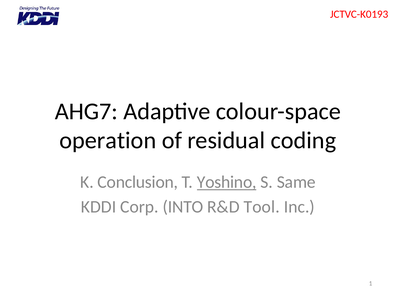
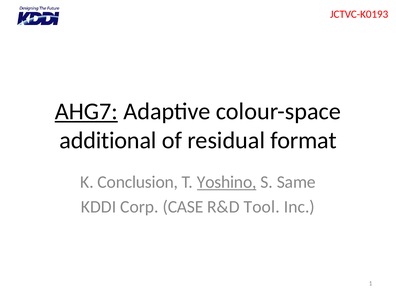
AHG7 underline: none -> present (86, 111)
operation: operation -> additional (108, 140)
coding: coding -> format (303, 140)
INTO: INTO -> CASE (183, 207)
